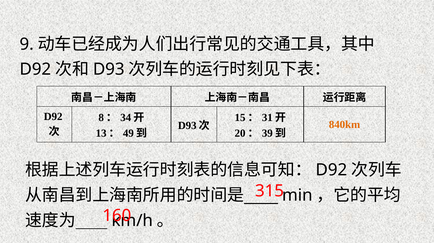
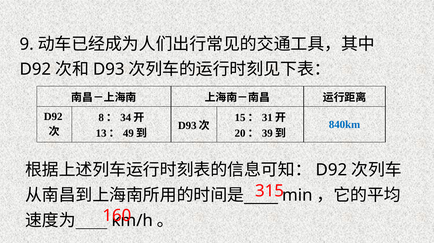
840km colour: orange -> blue (345, 125)
